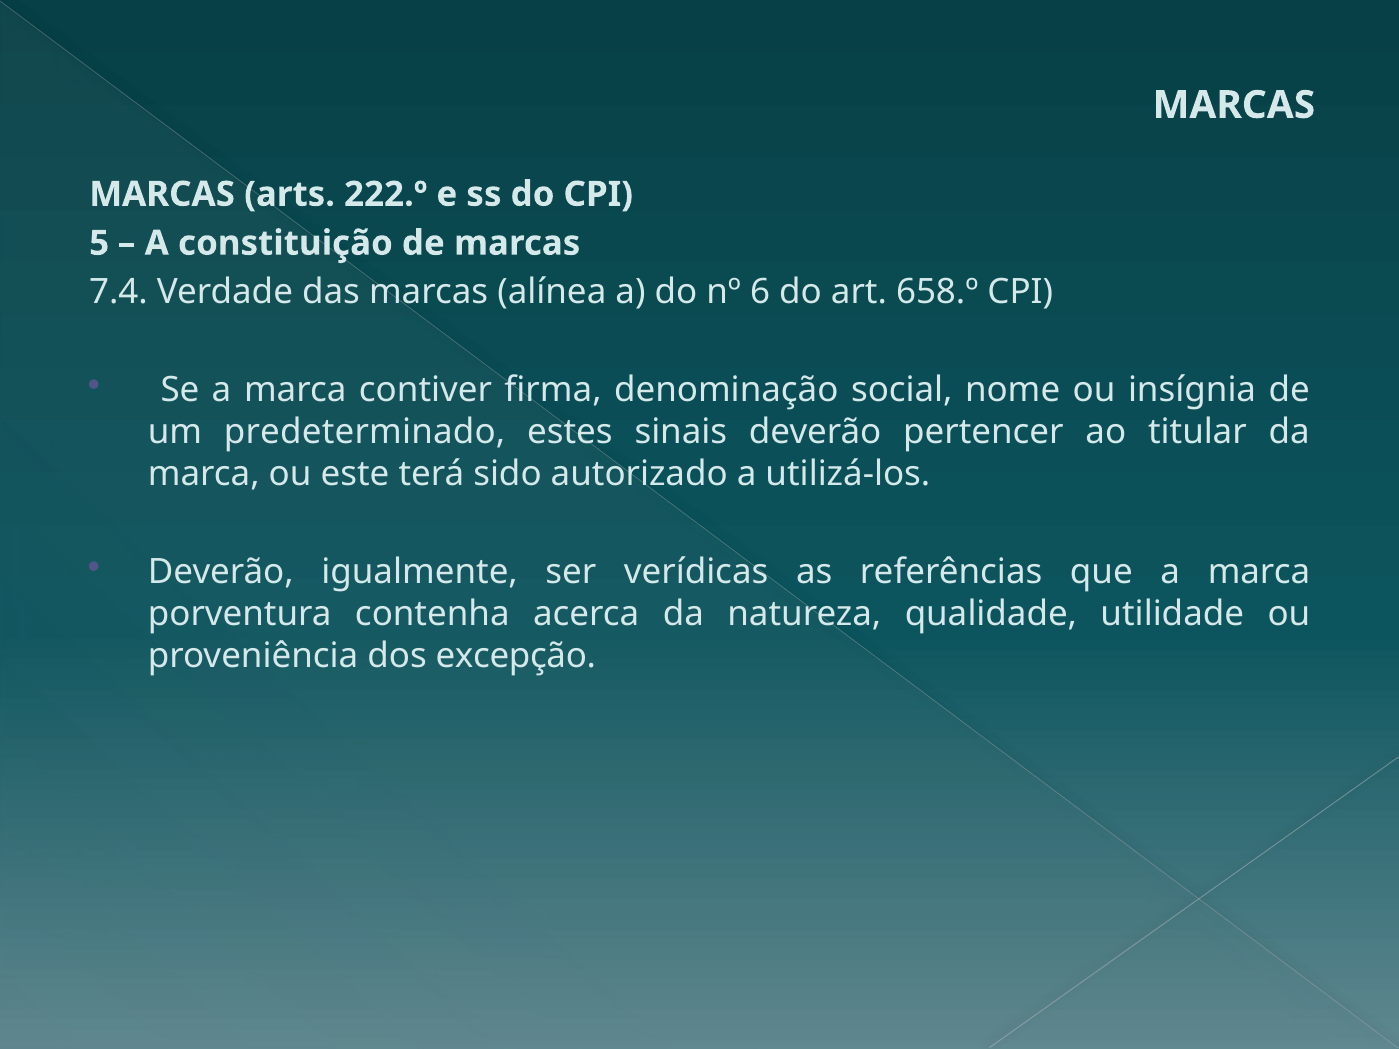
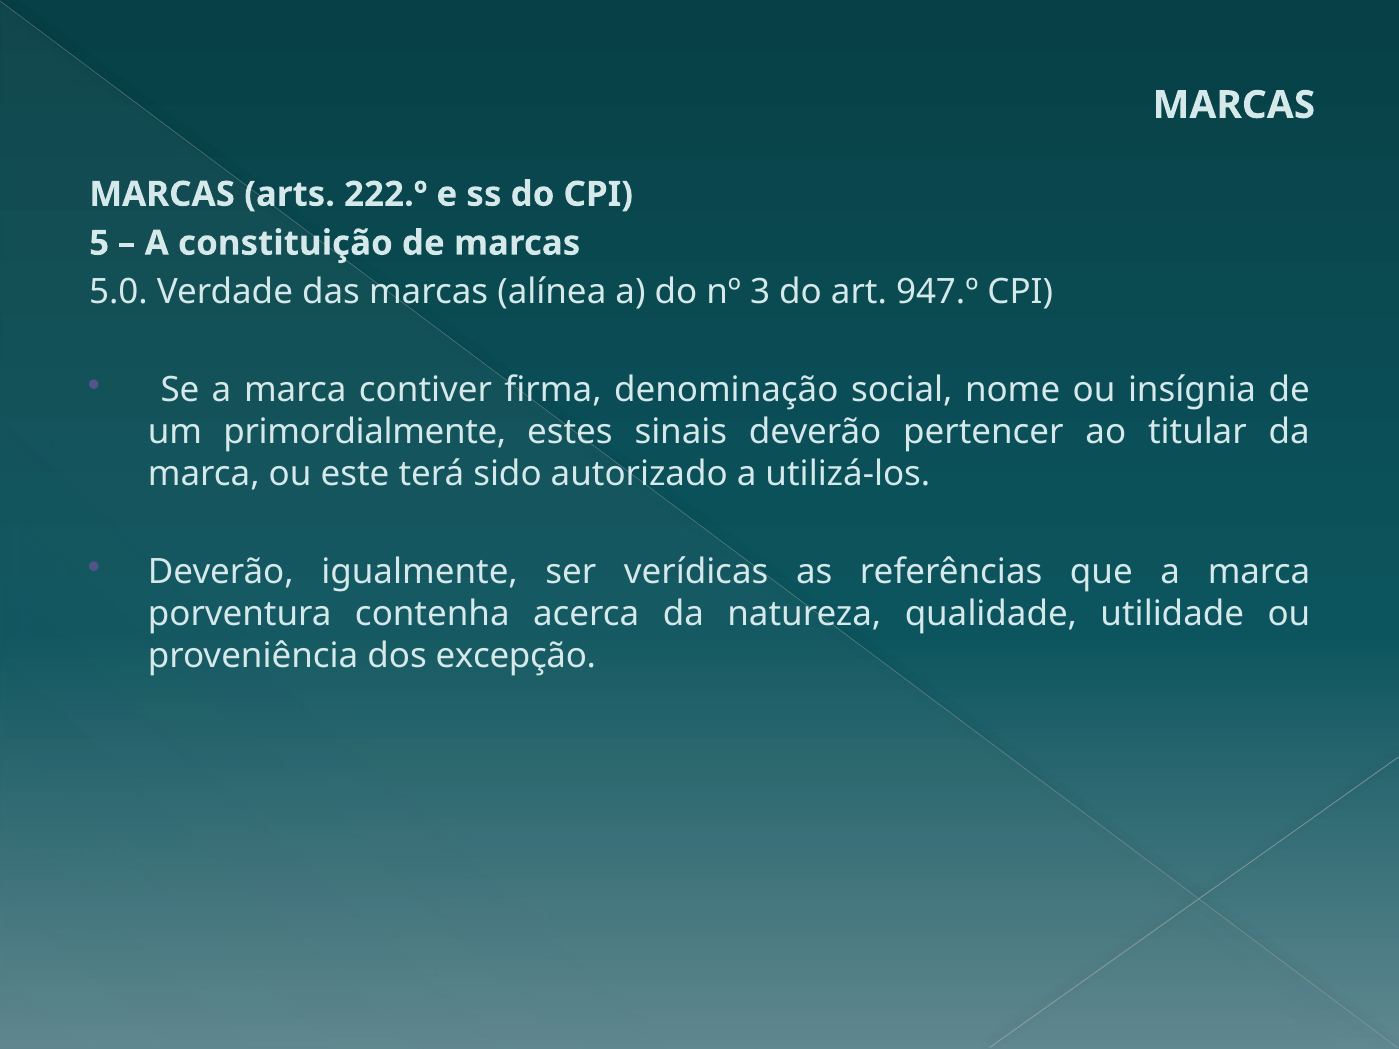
7.4: 7.4 -> 5.0 (118, 292)
6: 6 -> 3 (760, 292)
658.º: 658.º -> 947.º (937, 292)
predeterminado: predeterminado -> primordialmente (365, 432)
